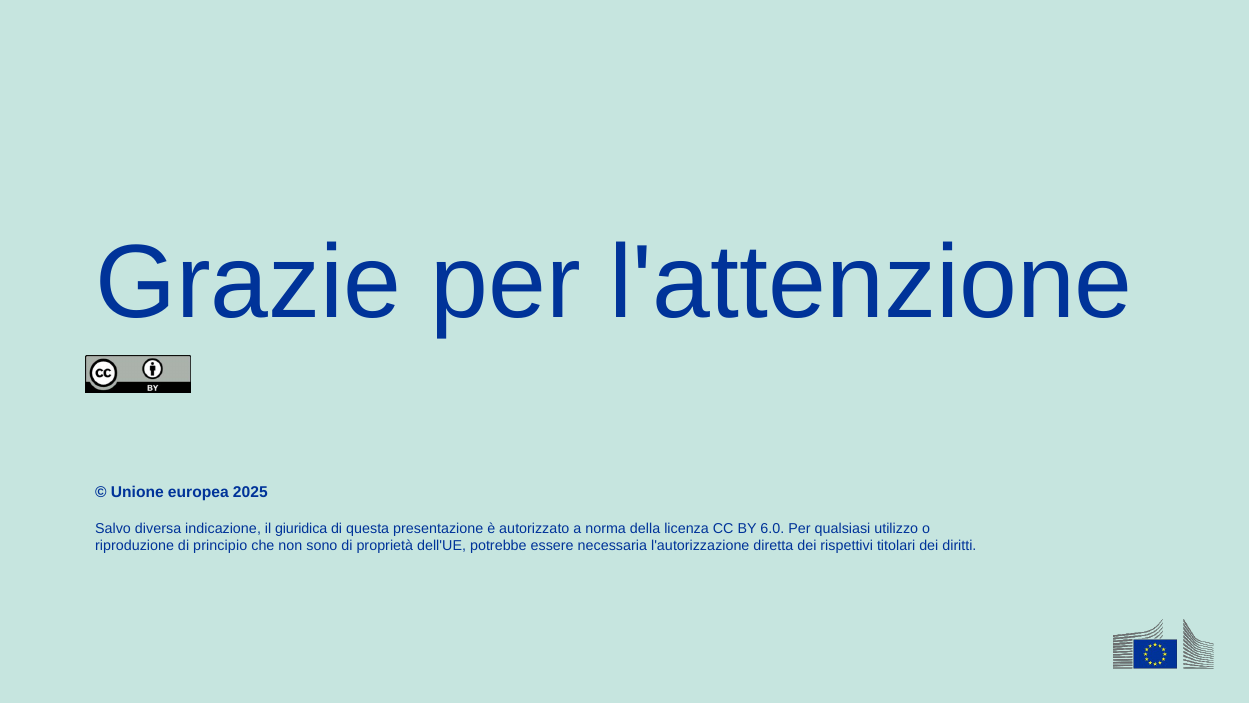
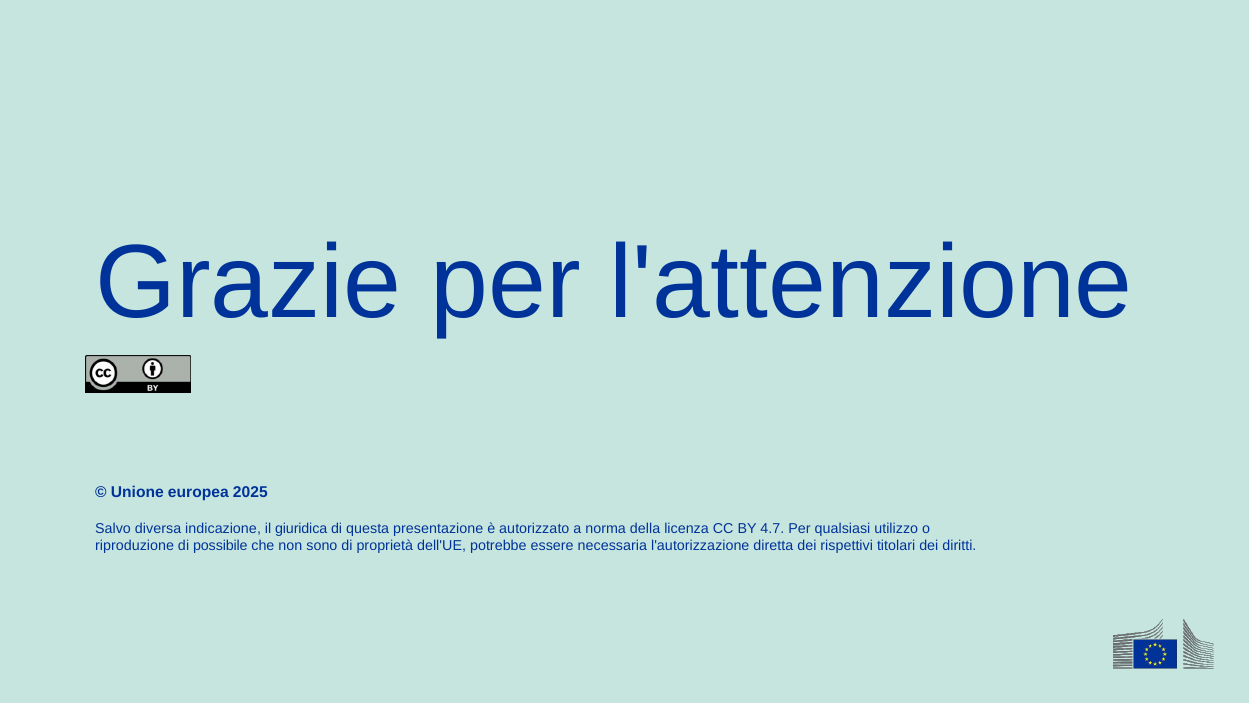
6.0: 6.0 -> 4.7 (772, 528)
principio: principio -> possibile (220, 545)
